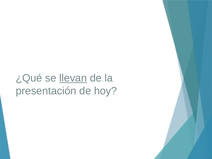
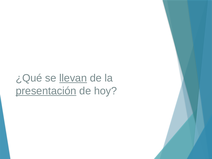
presentación underline: none -> present (46, 91)
